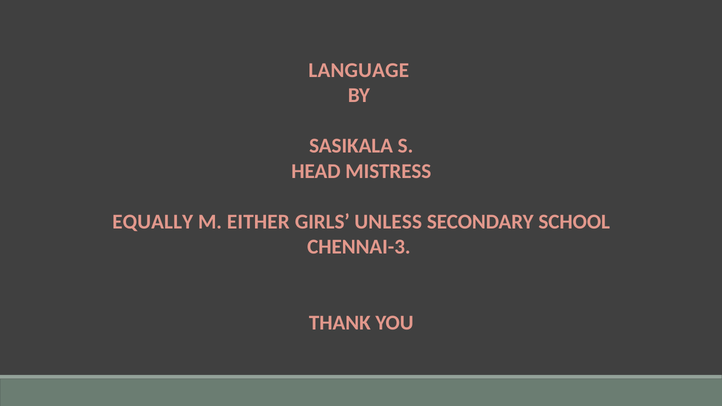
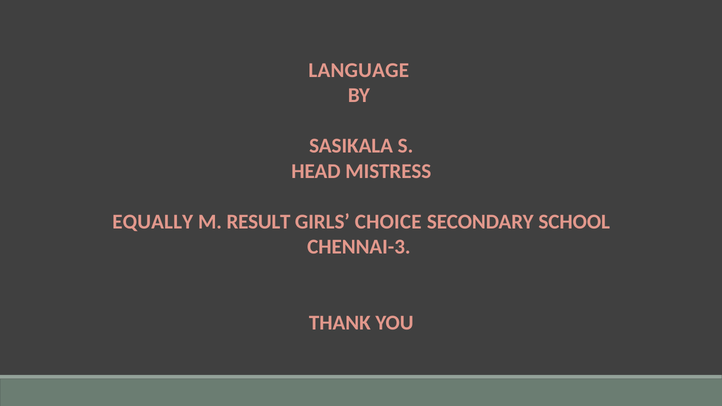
EITHER: EITHER -> RESULT (259, 222)
UNLESS: UNLESS -> CHOICE (388, 222)
